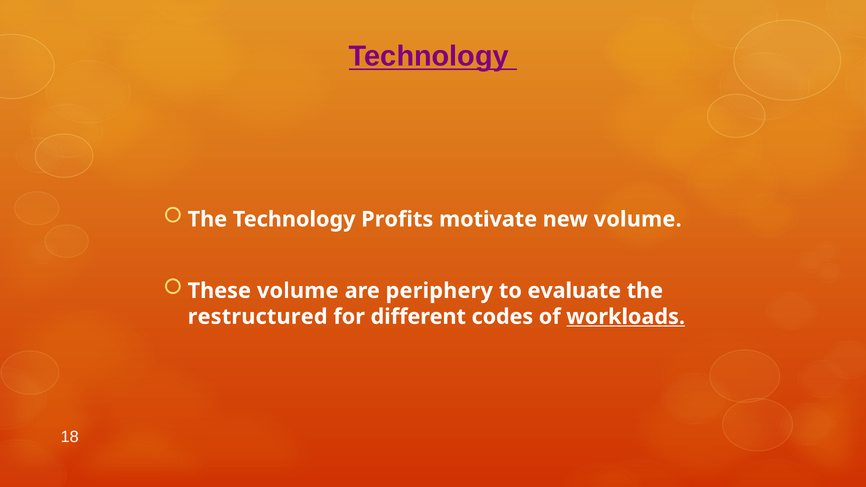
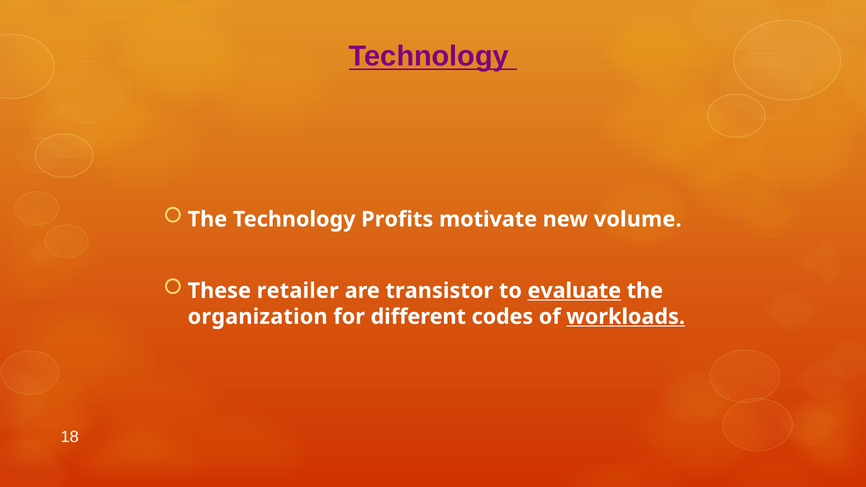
These volume: volume -> retailer (298, 291)
periphery: periphery -> transistor (439, 291)
evaluate underline: none -> present (574, 291)
restructured: restructured -> organization (258, 317)
